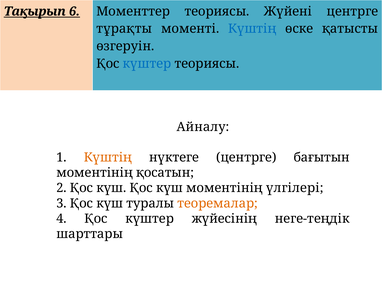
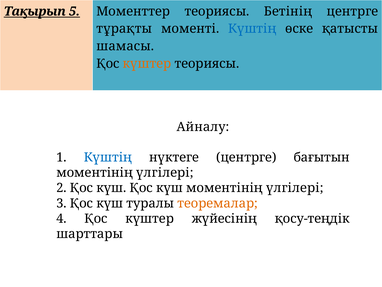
6: 6 -> 5 (74, 11)
Жүйені: Жүйені -> Бетінің (288, 11)
өзгеруін: өзгеруін -> шамасы (125, 46)
күштер colour: blue -> orange (147, 63)
Күштің colour: orange -> blue (108, 157)
қосатын: қосатын -> үлгілері (165, 172)
неге-теңдік: неге-теңдік -> қосу-теңдік (312, 218)
